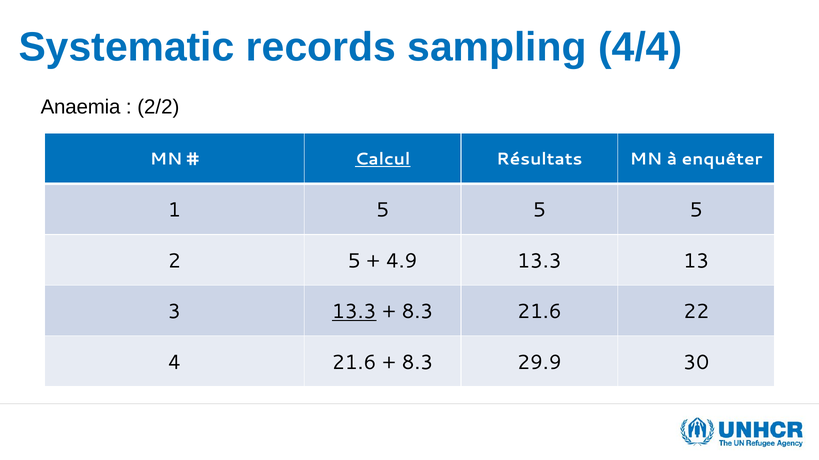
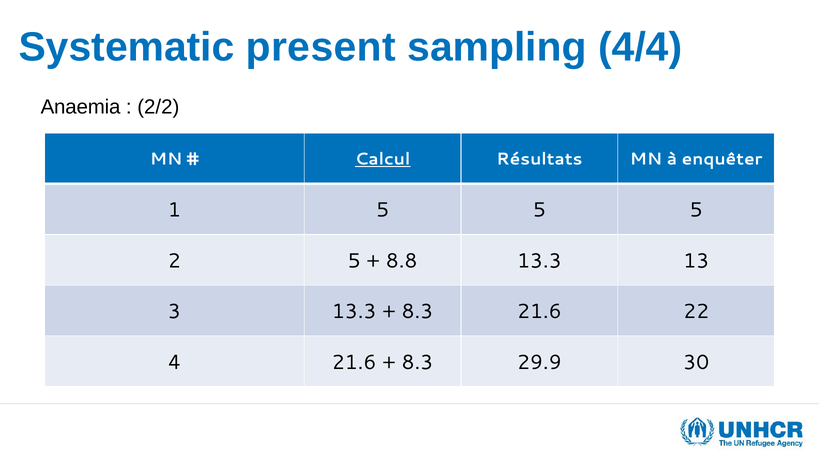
records: records -> present (321, 47)
4.9: 4.9 -> 8.8 (402, 261)
13.3 underline: present -> none (354, 312)
